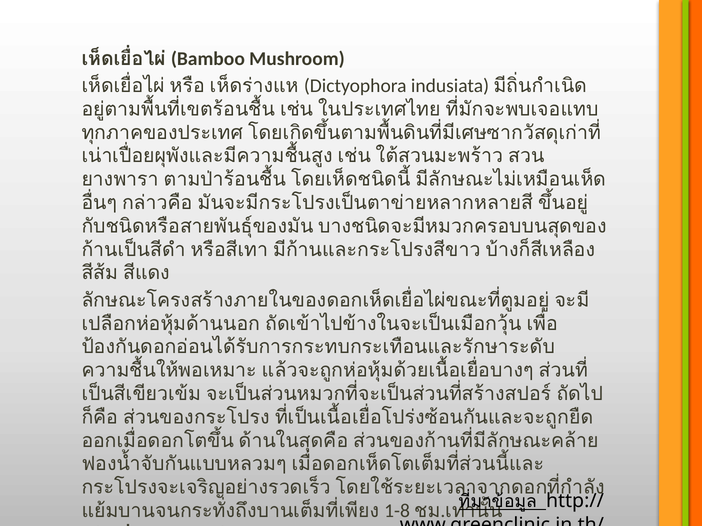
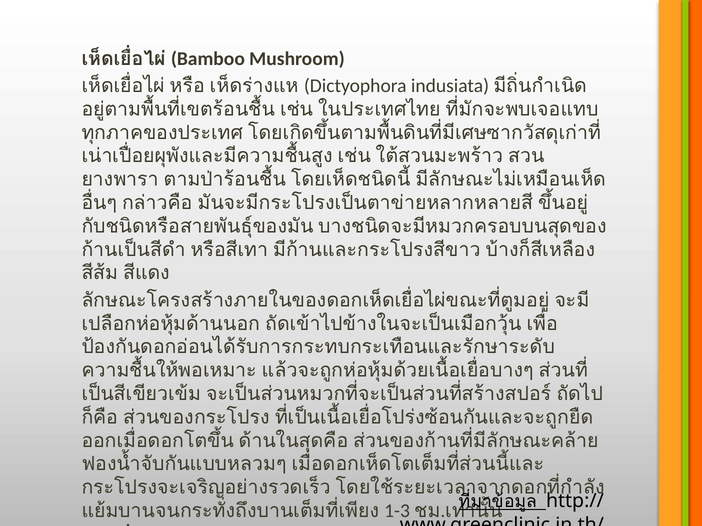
1-8: 1-8 -> 1-3 (397, 511)
